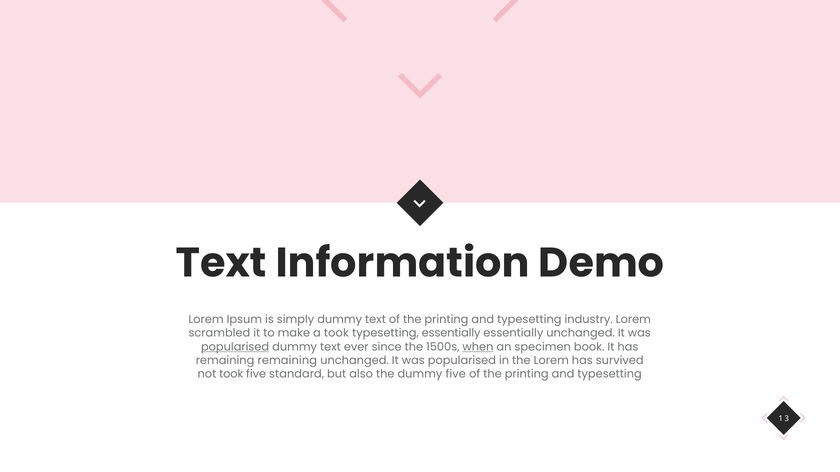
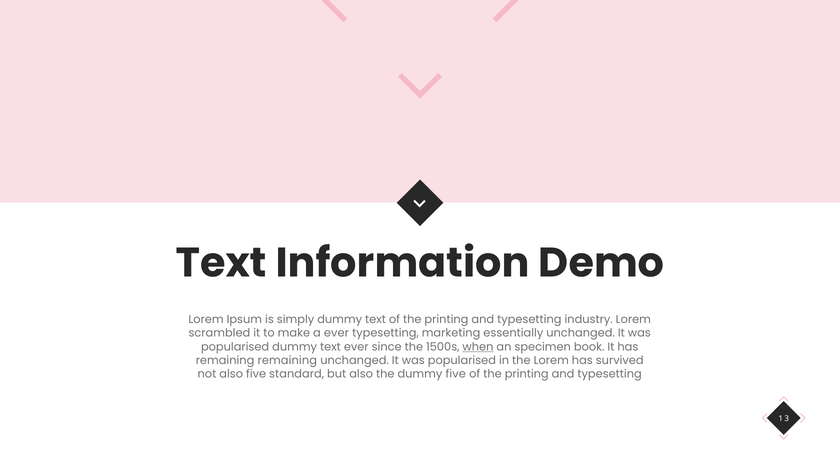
a took: took -> ever (336, 334)
typesetting essentially: essentially -> marketing (451, 334)
popularised underline: present -> none (235, 347)
not took: took -> also (231, 375)
